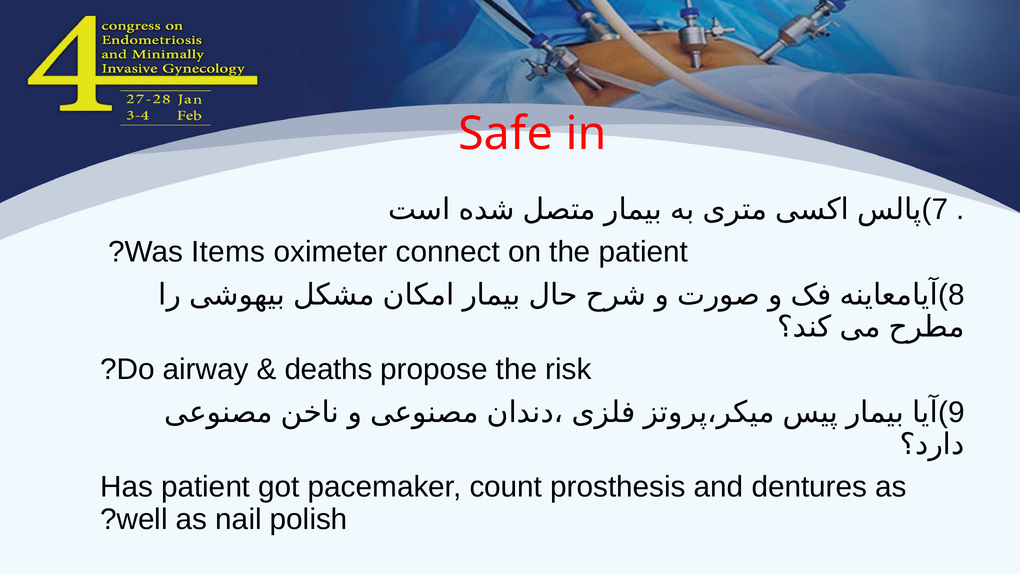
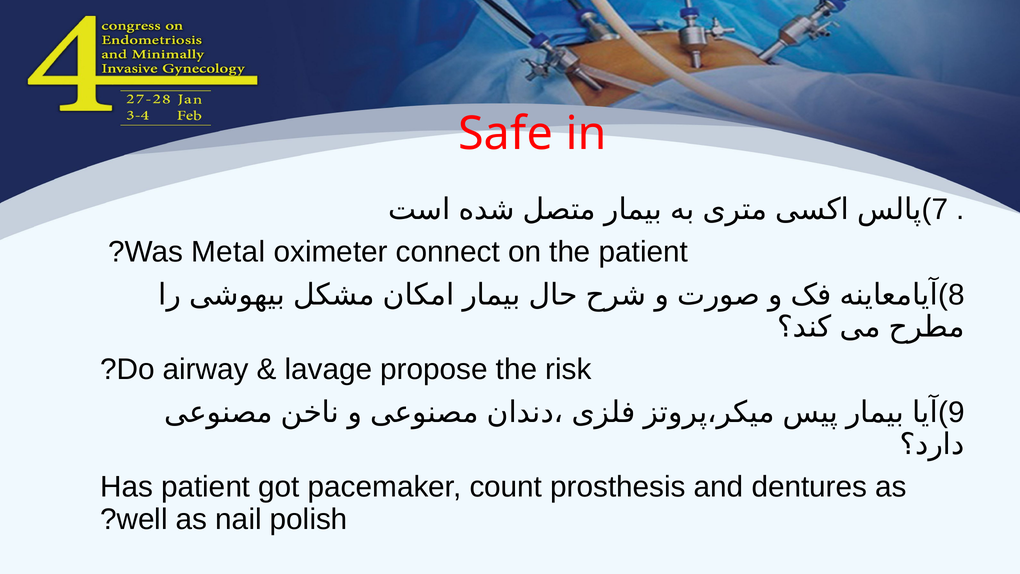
Items: Items -> Metal (228, 252)
deaths: deaths -> lavage (328, 369)
